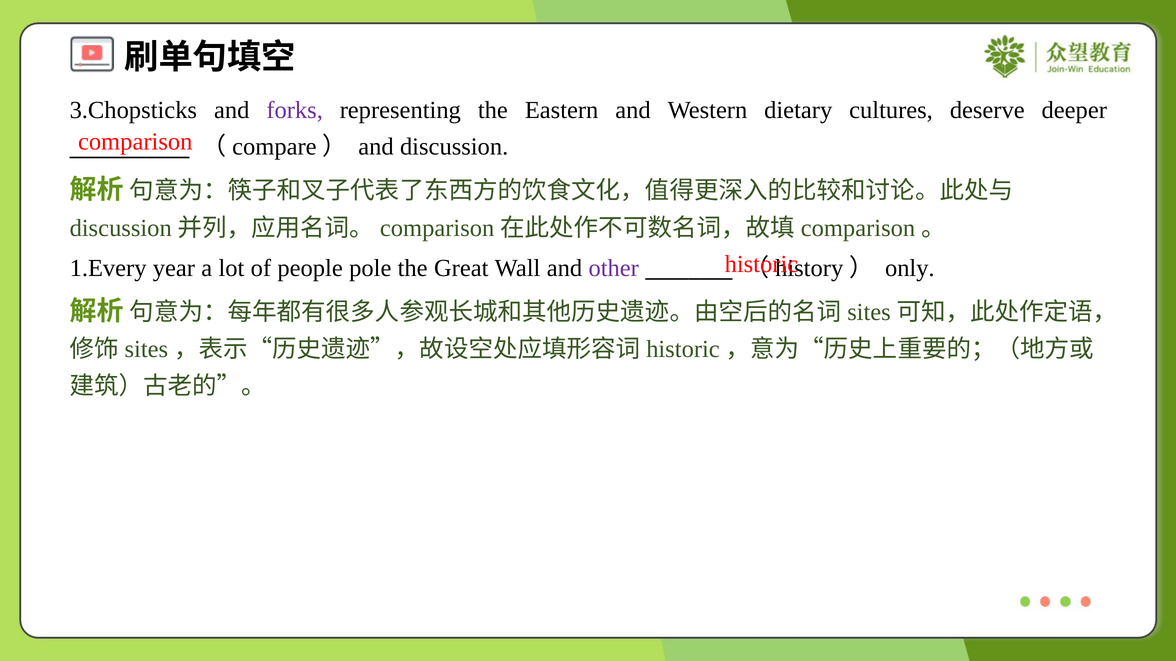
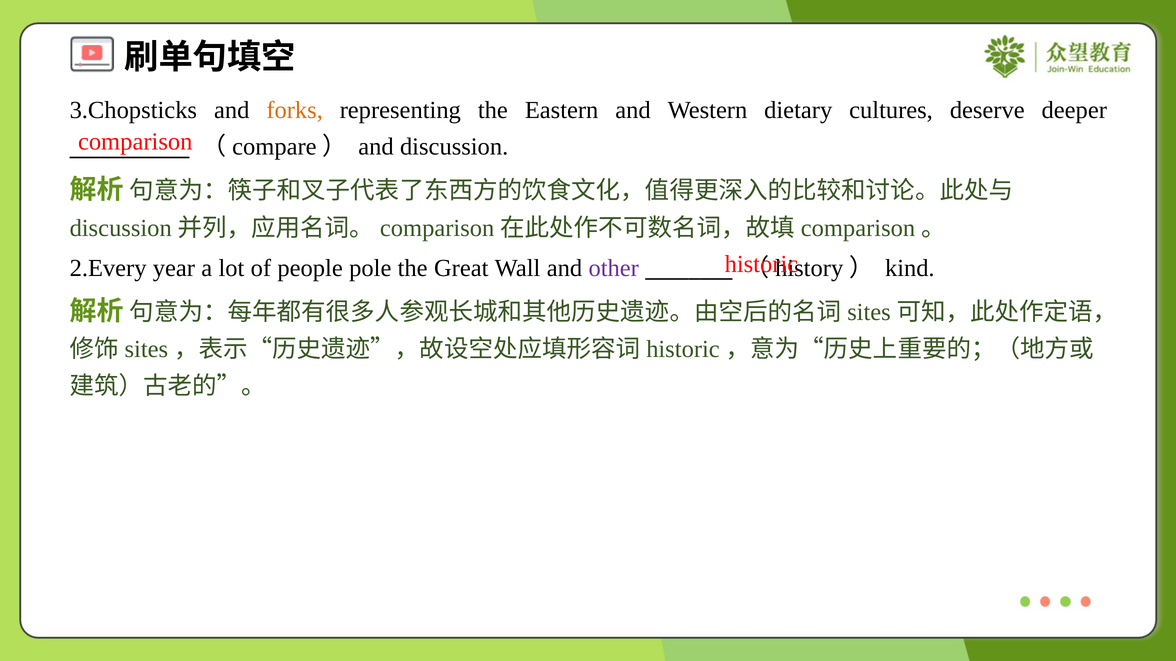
forks colour: purple -> orange (295, 110)
1.Every: 1.Every -> 2.Every (108, 268)
only: only -> kind (910, 268)
